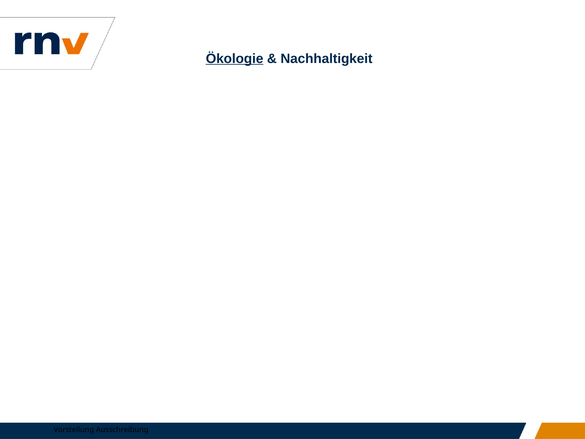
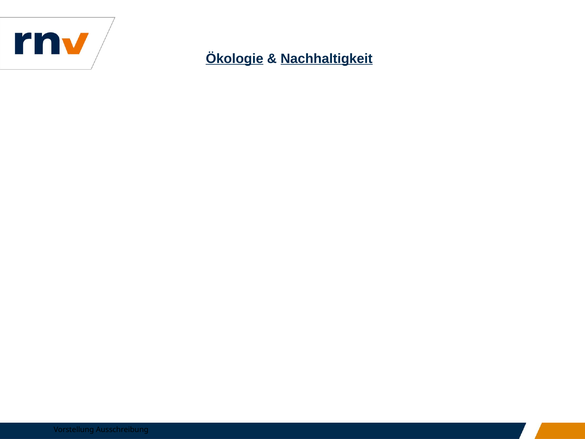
Nachhaltigkeit underline: none -> present (327, 59)
